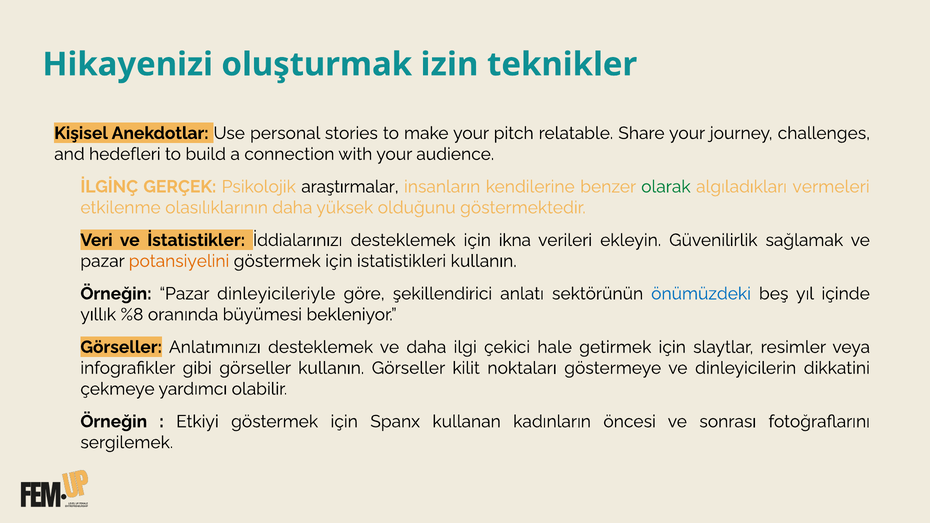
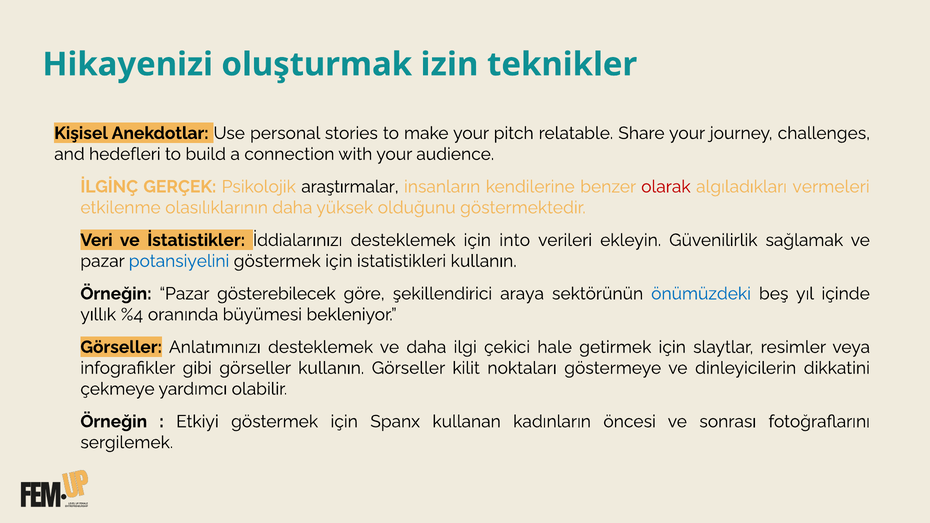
olarak colour: green -> red (666, 187)
ikna: ikna -> into (515, 240)
potansiyelini colour: orange -> blue (179, 261)
dinleyicileriyle: dinleyicileriyle -> gösterebilecek (276, 294)
anlatı: anlatı -> araya (522, 294)
%8: %8 -> %4 (132, 315)
